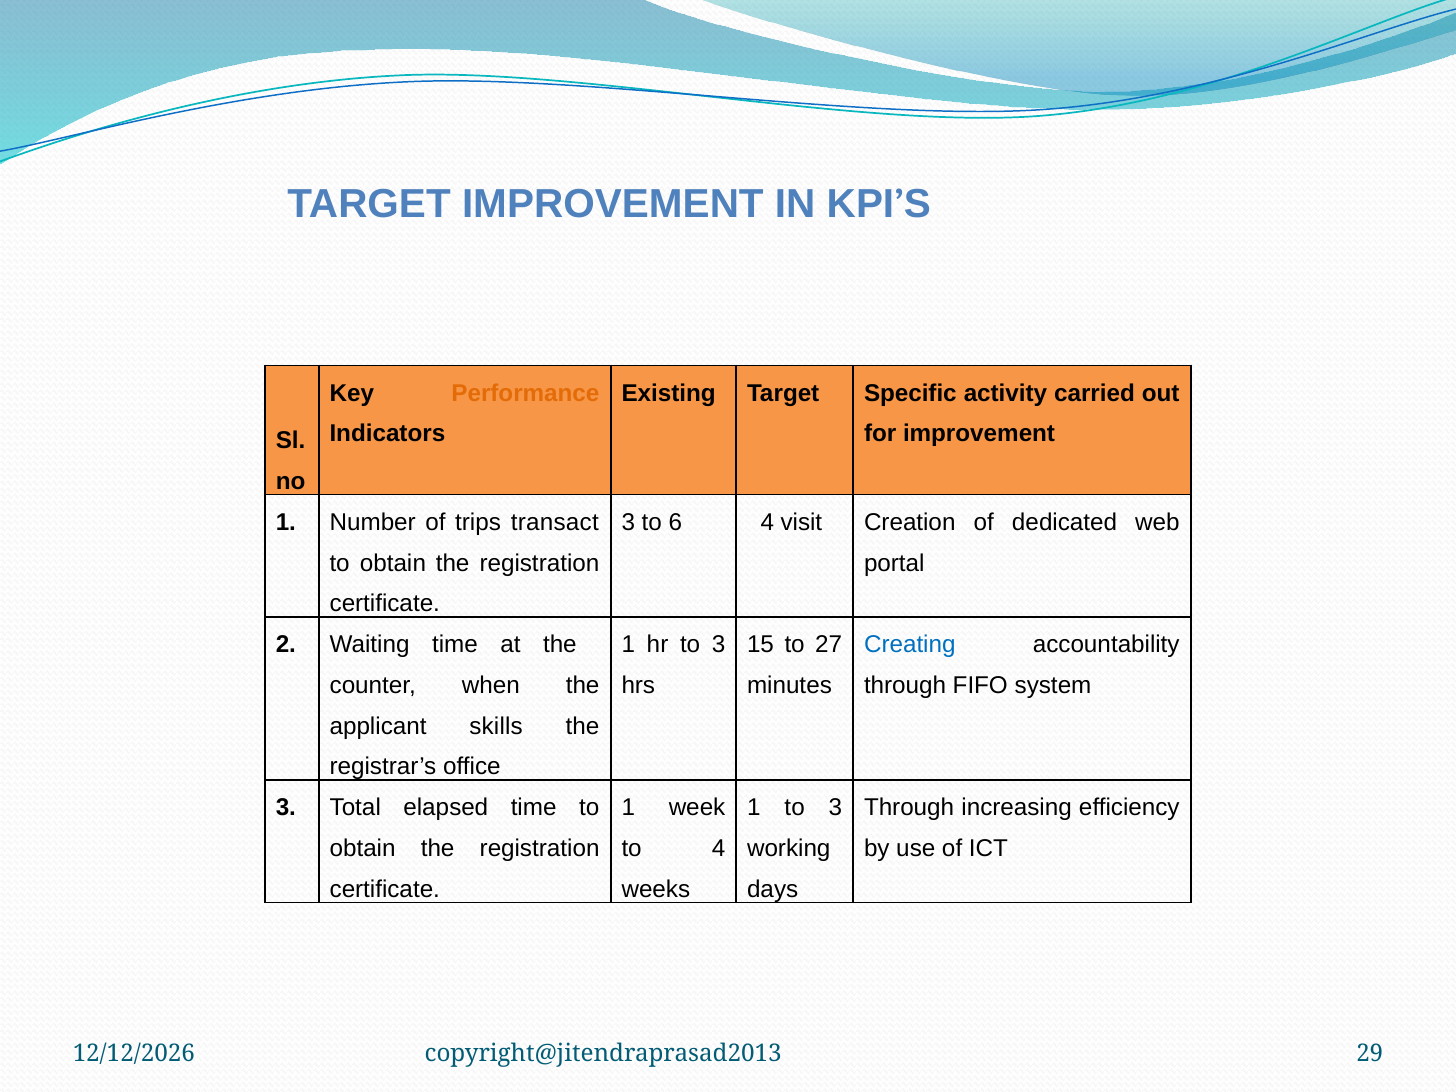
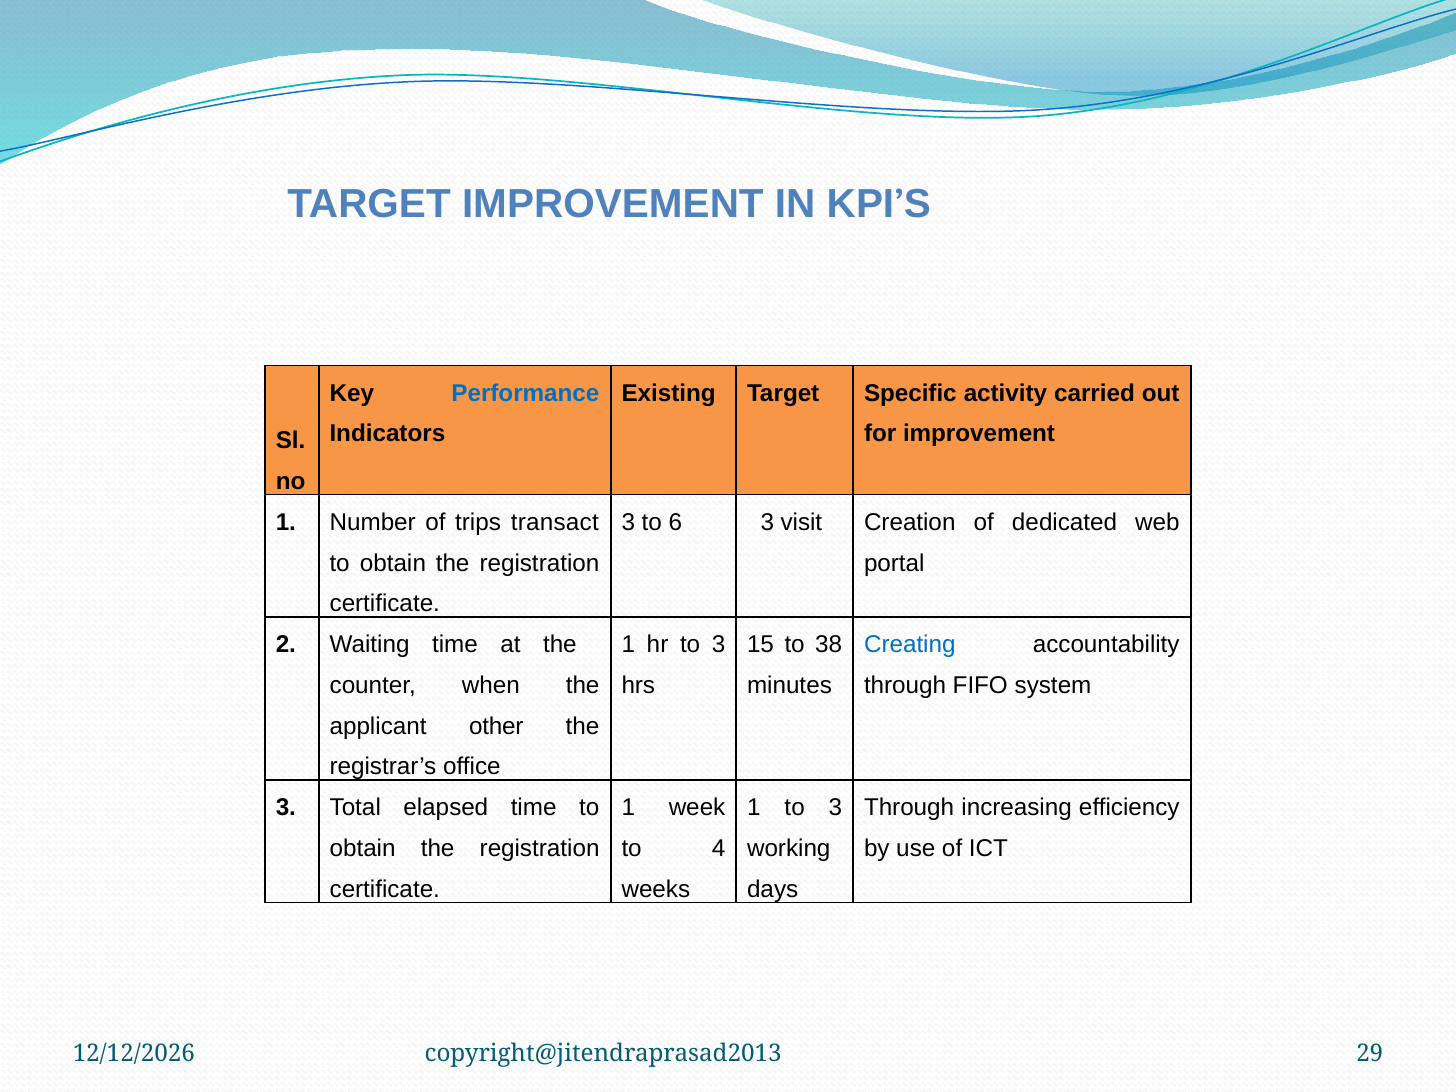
Performance colour: orange -> blue (525, 393)
6 4: 4 -> 3 (767, 522)
27: 27 -> 38 (829, 645)
skills: skills -> other (496, 726)
